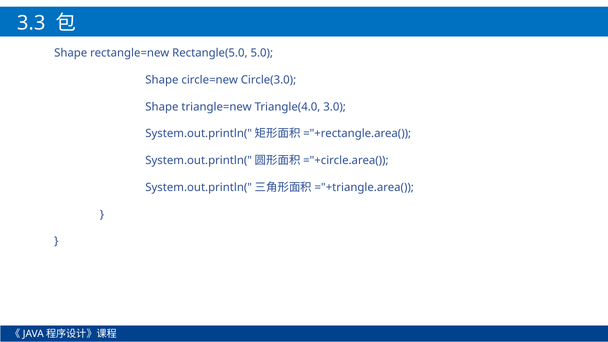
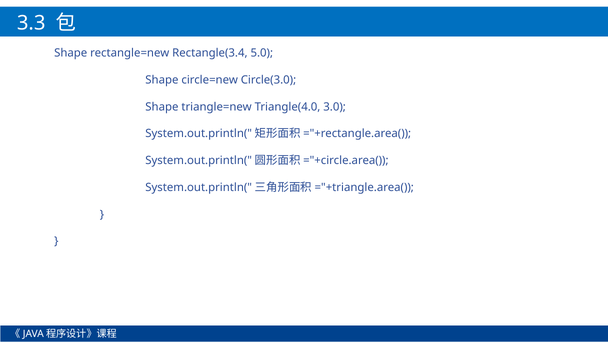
Rectangle(5.0: Rectangle(5.0 -> Rectangle(3.4 (210, 53)
